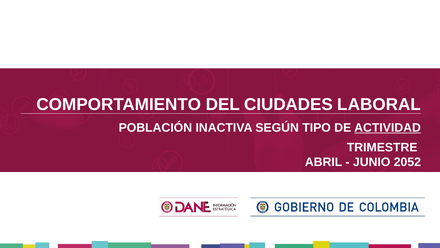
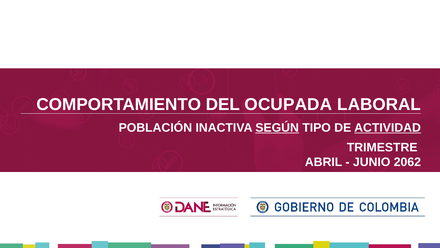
CIUDADES: CIUDADES -> OCUPADA (288, 104)
SEGÚN underline: none -> present (277, 128)
2052: 2052 -> 2062 (407, 162)
